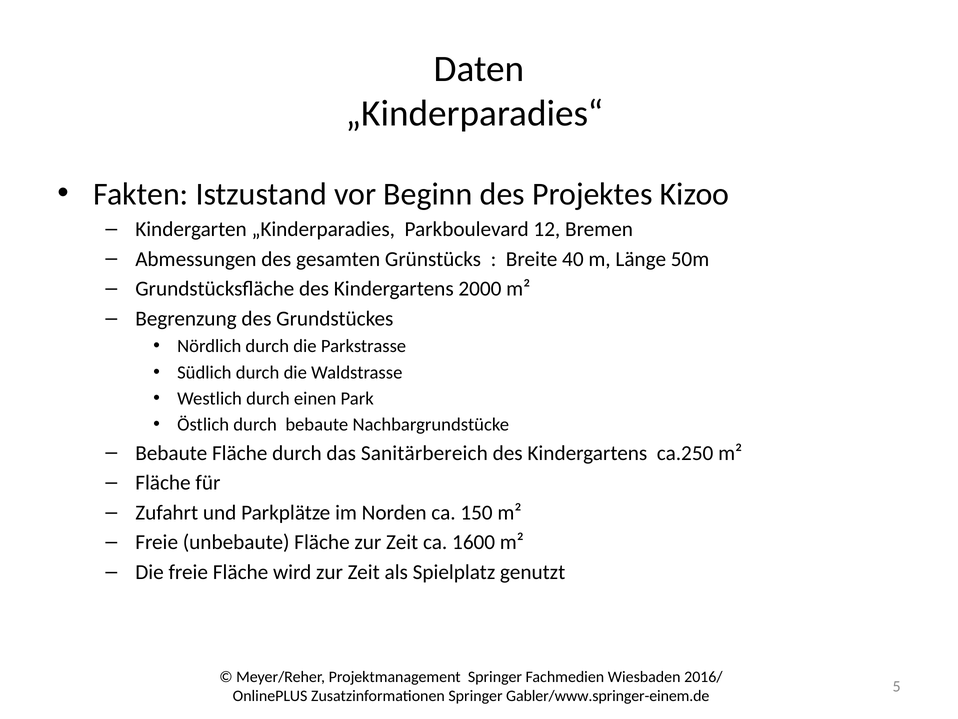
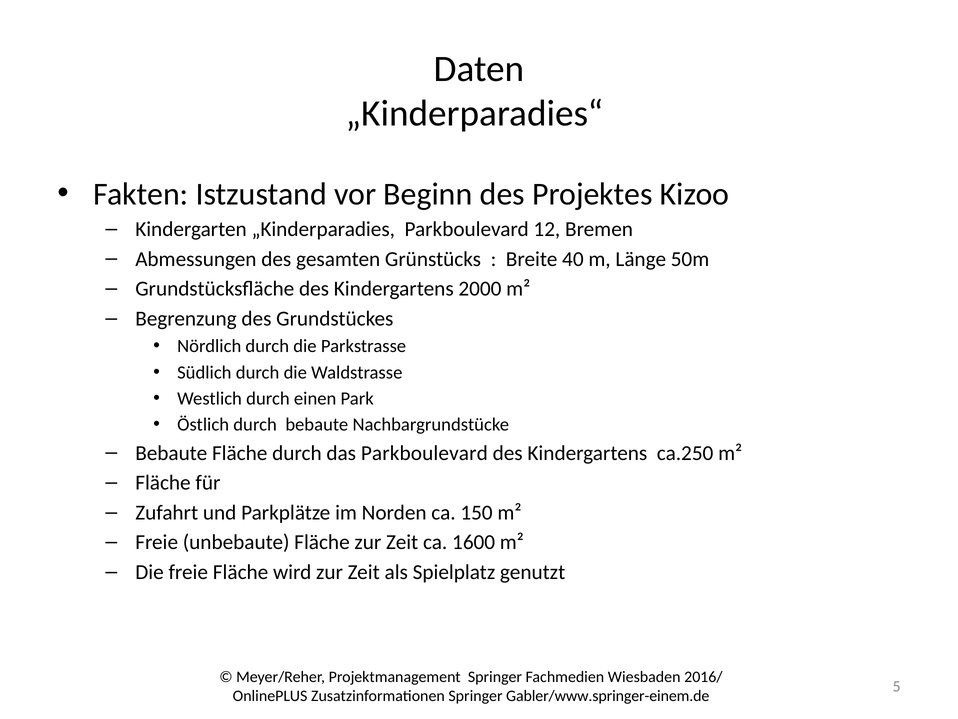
das Sanitärbereich: Sanitärbereich -> Parkboulevard (424, 453)
